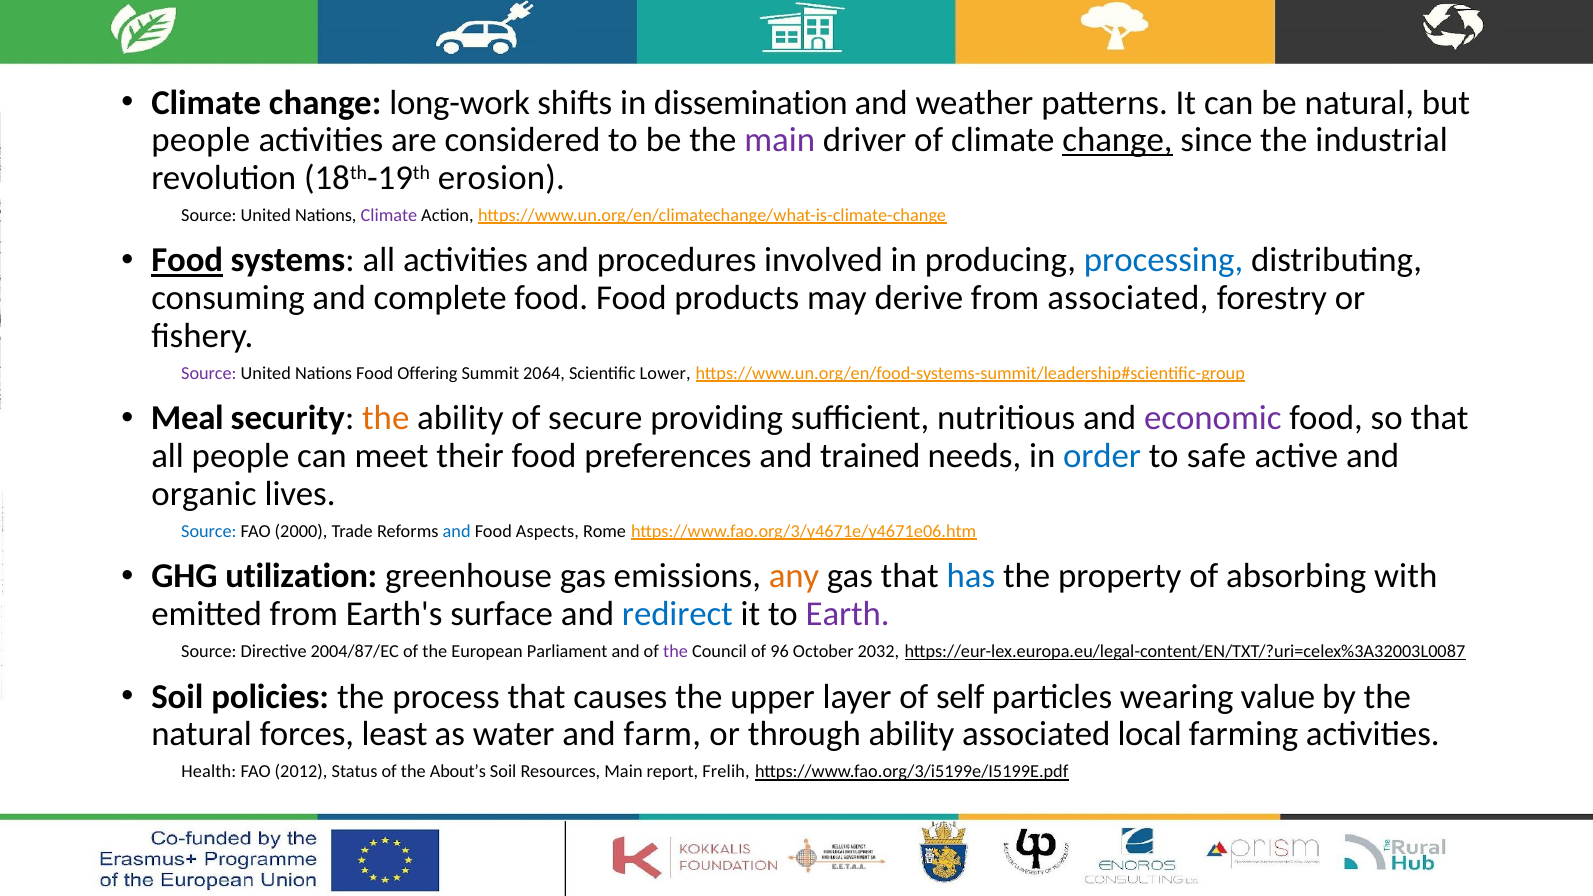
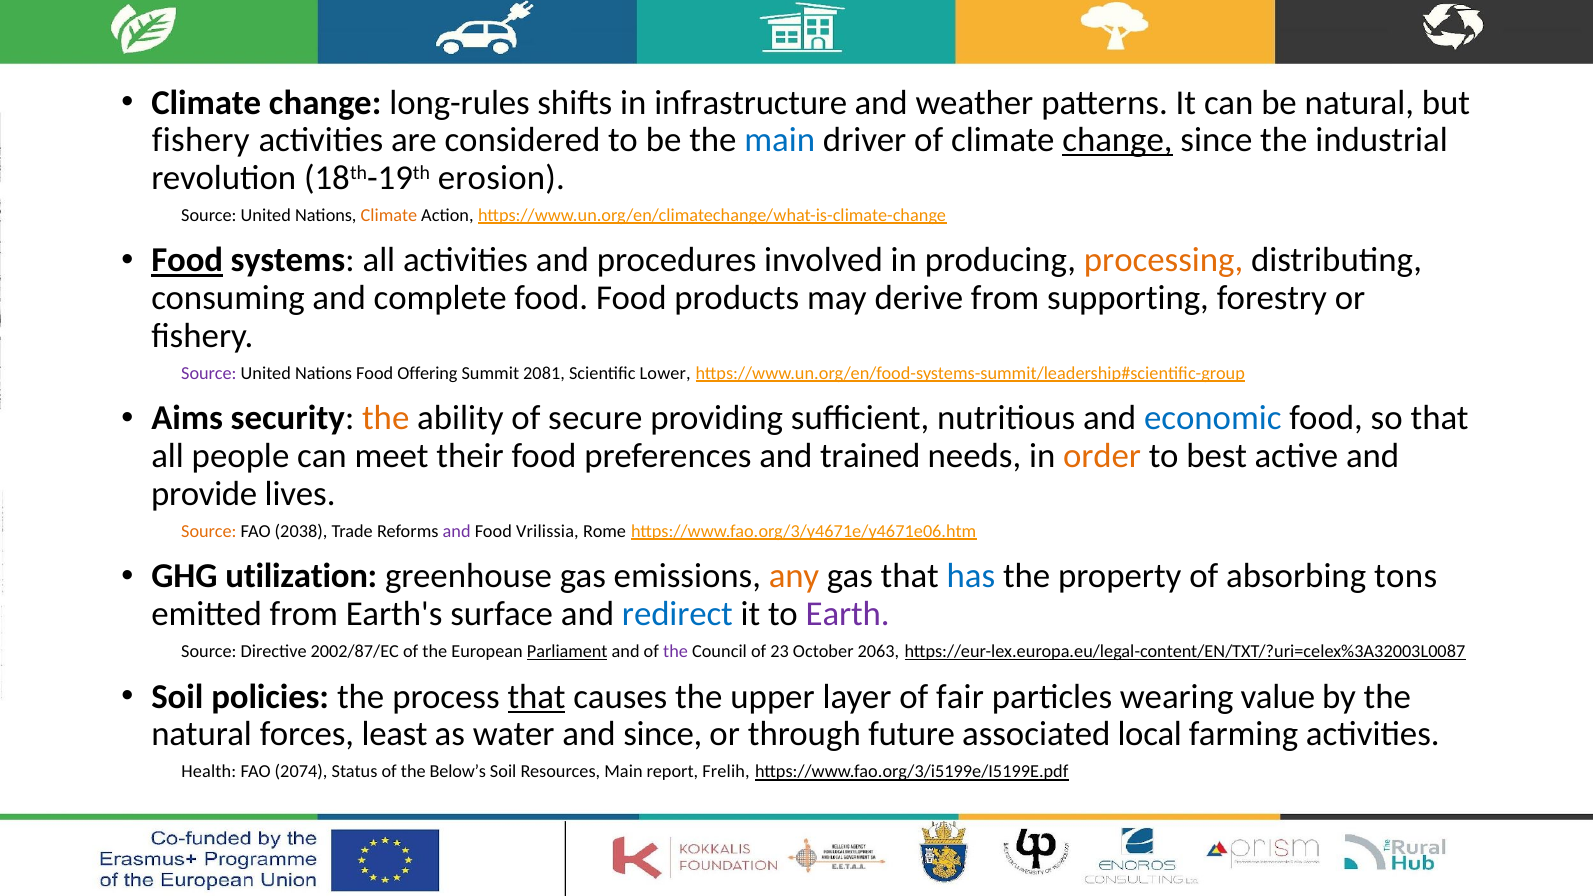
long-work: long-work -> long-rules (460, 103)
dissemination: dissemination -> infrastructure (751, 103)
people: people -> fishery (201, 140)
main colour: purple -> blue (780, 140)
Climate colour: purple -> orange (389, 215)
processing colour: blue -> orange (1164, 261)
from associated: associated -> supporting (1128, 298)
2064: 2064 -> 2081 (544, 373)
Meal: Meal -> Aims (187, 419)
economic colour: purple -> blue (1213, 419)
order colour: blue -> orange (1102, 456)
safe: safe -> best (1217, 456)
organic: organic -> provide (204, 494)
Source colour: blue -> orange (209, 531)
2000: 2000 -> 2038 (301, 531)
and colour: blue -> purple (457, 531)
Aspects: Aspects -> Vrilissia (547, 531)
with: with -> tons (1406, 577)
2004/87/EC: 2004/87/EC -> 2002/87/EC (355, 652)
Parliament underline: none -> present (567, 652)
96: 96 -> 23 (780, 652)
2032: 2032 -> 2063 (878, 652)
that underline: none -> present (537, 697)
self: self -> fair (960, 697)
and farm: farm -> since (663, 735)
through ability: ability -> future (912, 735)
2012: 2012 -> 2074 (301, 772)
About’s: About’s -> Below’s (458, 772)
